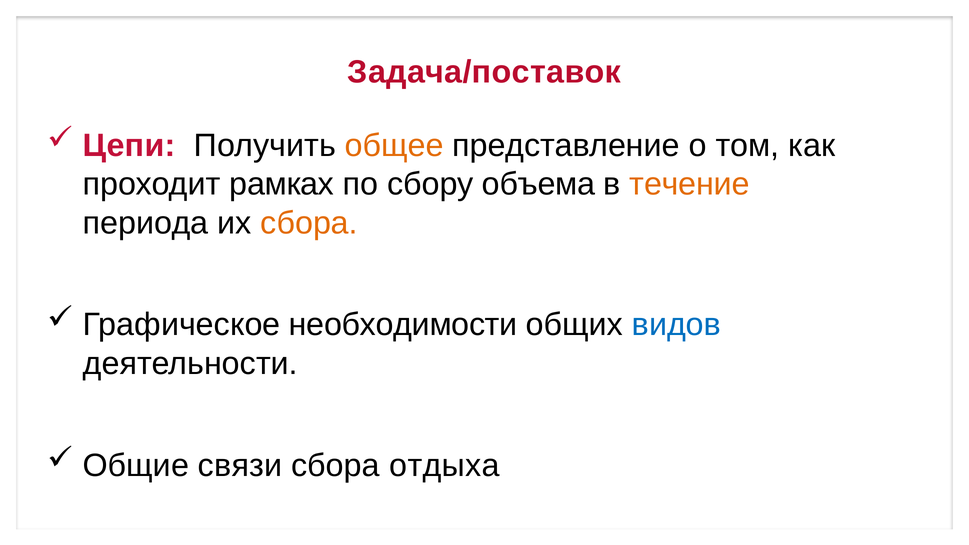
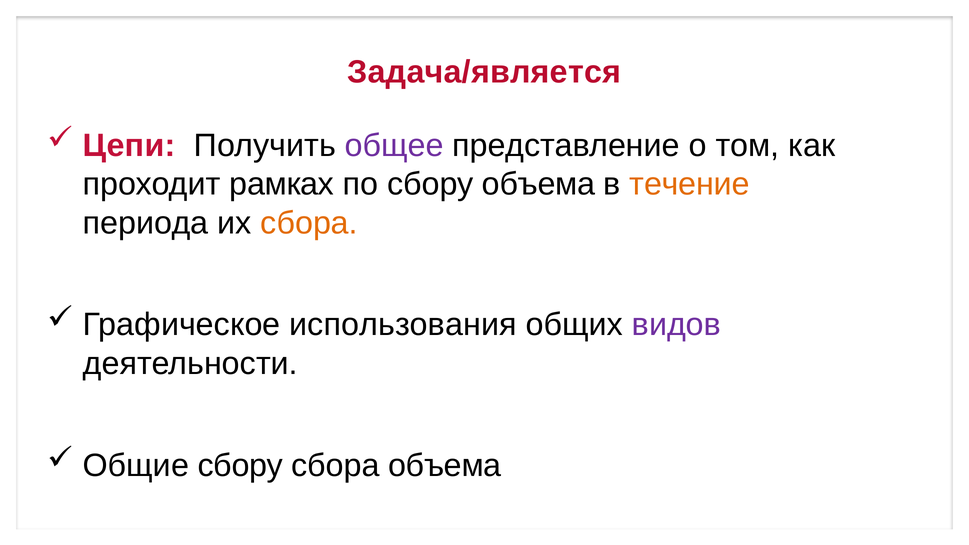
Задача/поставок: Задача/поставок -> Задача/является (484, 72)
общее colour: orange -> purple (394, 145)
необходимости: необходимости -> использования (403, 325)
видов colour: blue -> purple (676, 325)
Общие связи: связи -> сбору (240, 465)
сбора отдыха: отдыха -> объема (445, 465)
